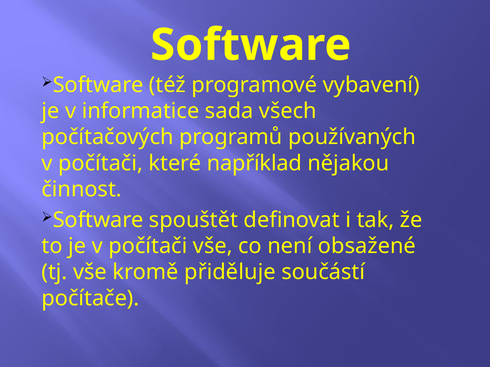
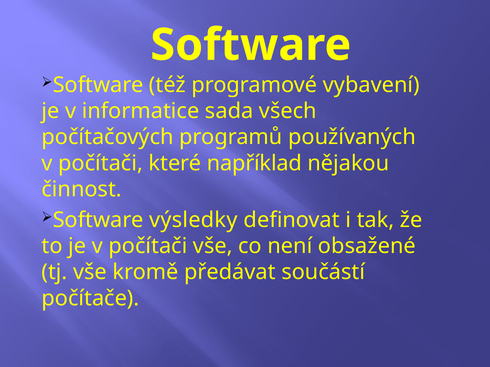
spouštět: spouštět -> výsledky (193, 220)
přiděluje: přiděluje -> předávat (230, 272)
